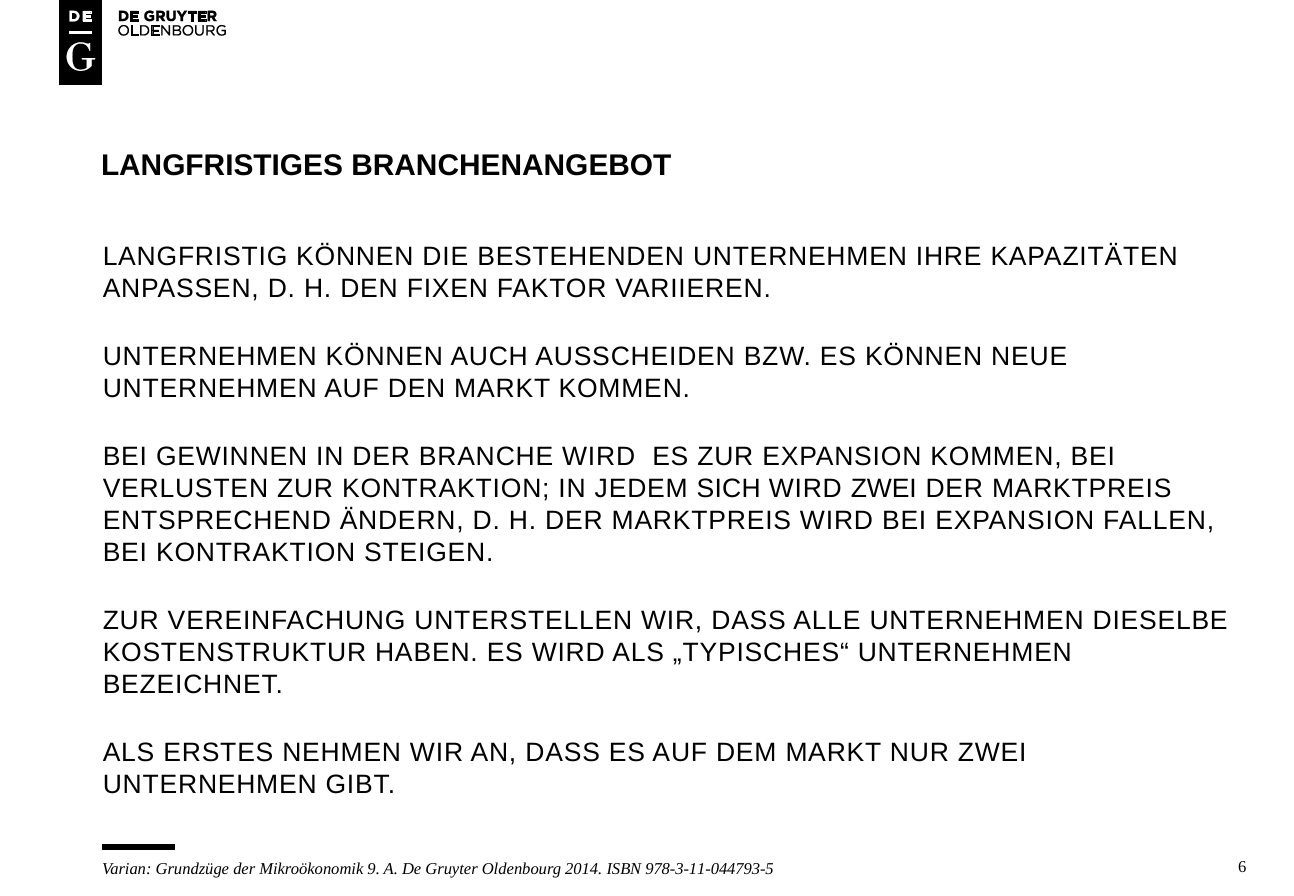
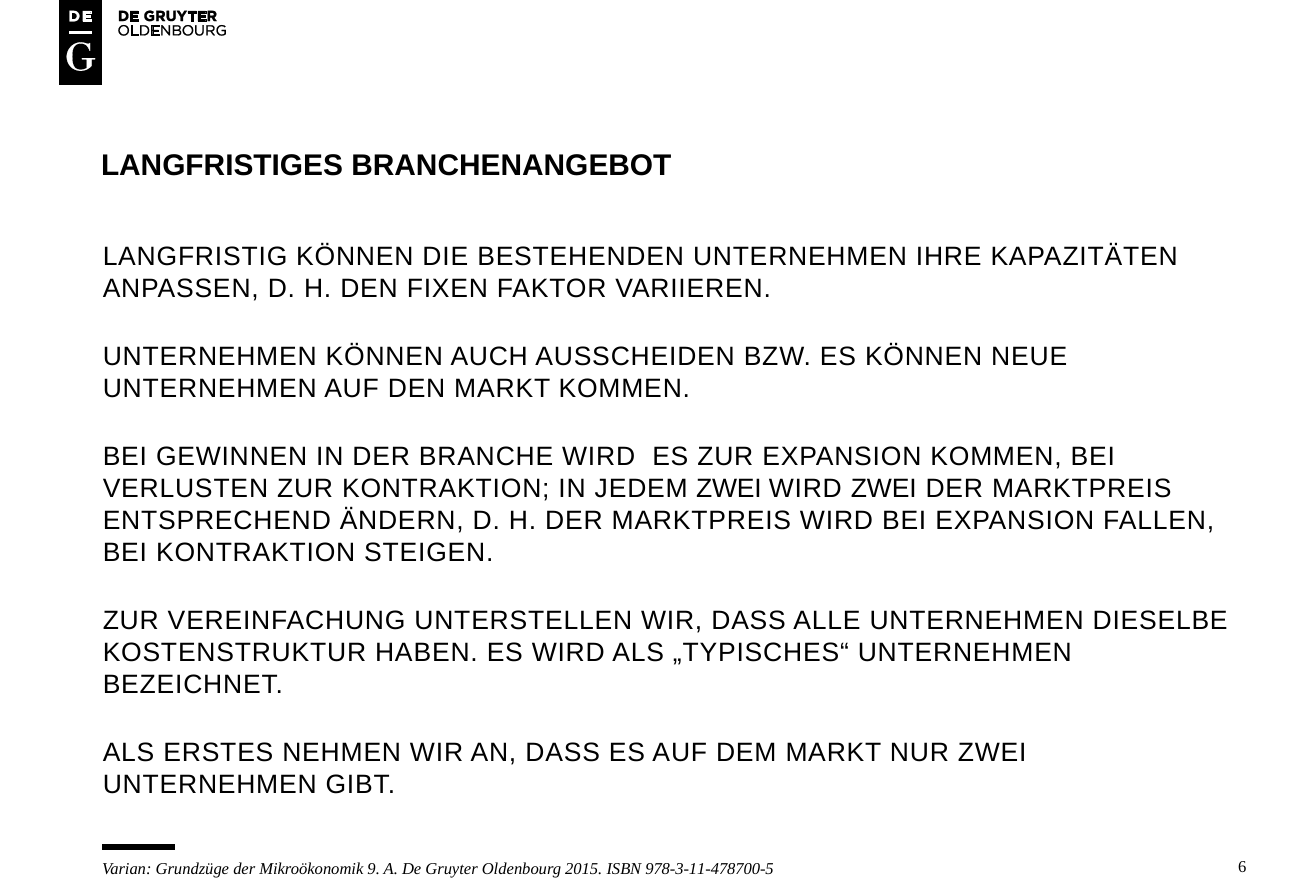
JEDEM SICH: SICH -> ZWEI (729, 489)
2014: 2014 -> 2015 (584, 869)
978-3-11-044793-5: 978-3-11-044793-5 -> 978-3-11-478700-5 (710, 869)
